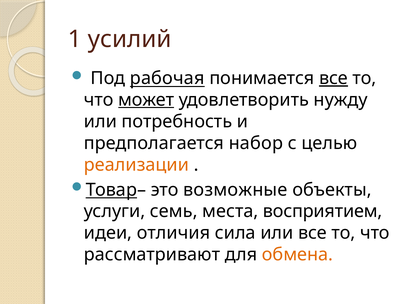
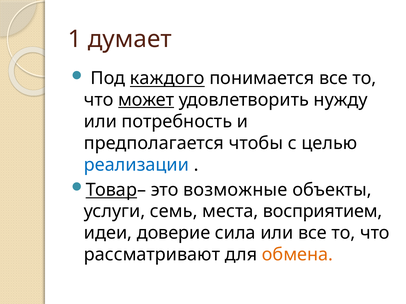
усилий: усилий -> думает (130, 39)
рабочая: рабочая -> каждого (167, 78)
все underline: present -> none (333, 78)
набор: набор -> чтобы (256, 143)
реализации colour: orange -> blue (137, 165)
отличия: отличия -> доверие (174, 233)
